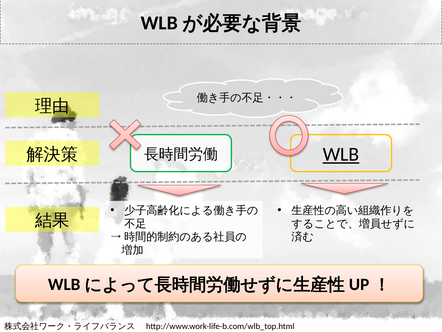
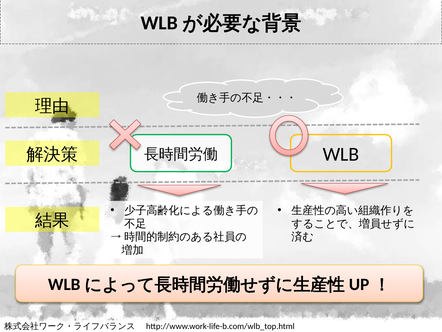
WLB underline: present -> none (341, 154)
